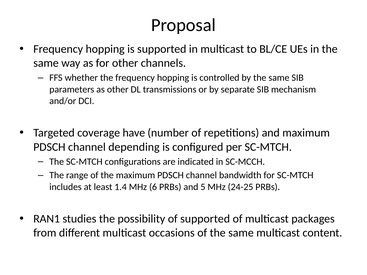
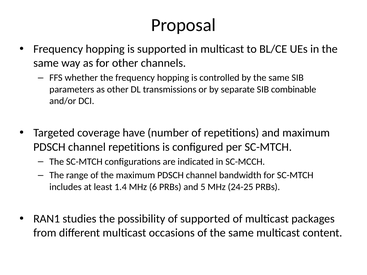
mechanism: mechanism -> combinable (294, 89)
channel depending: depending -> repetitions (134, 147)
